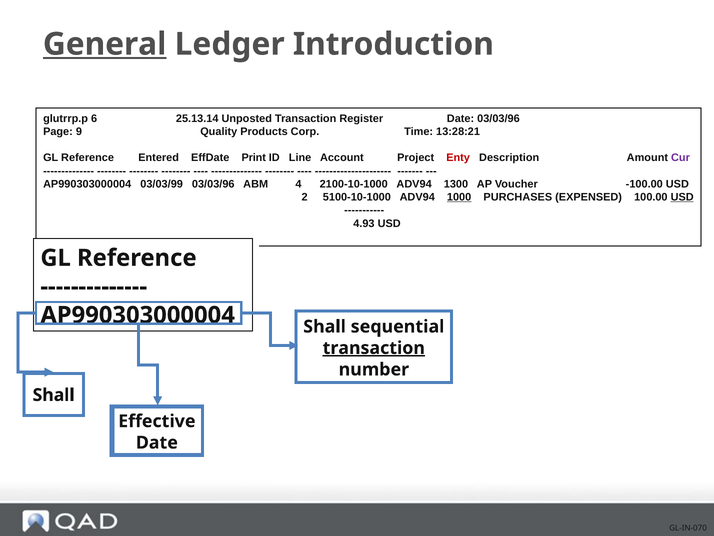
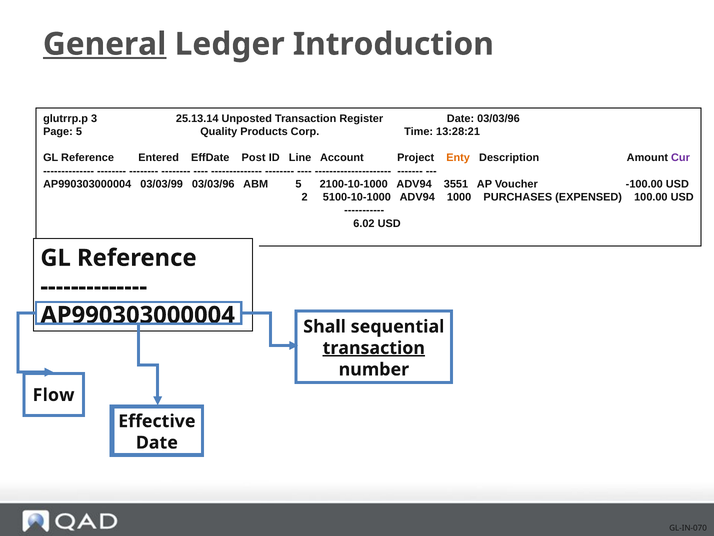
6: 6 -> 3 (94, 118)
9: 9 -> 5 (79, 132)
Print: Print -> Post (254, 158)
Enty colour: red -> orange (458, 158)
ABM 4: 4 -> 5 (298, 184)
1300: 1300 -> 3551 (456, 184)
1000 underline: present -> none (459, 197)
USD underline: present -> none (682, 197)
4.93: 4.93 -> 6.02 (364, 223)
Shall: Shall -> Flow (53, 395)
